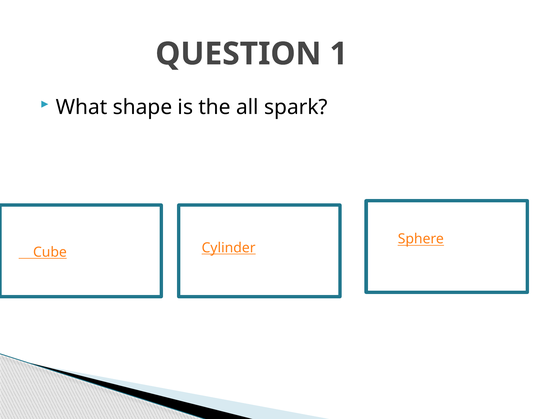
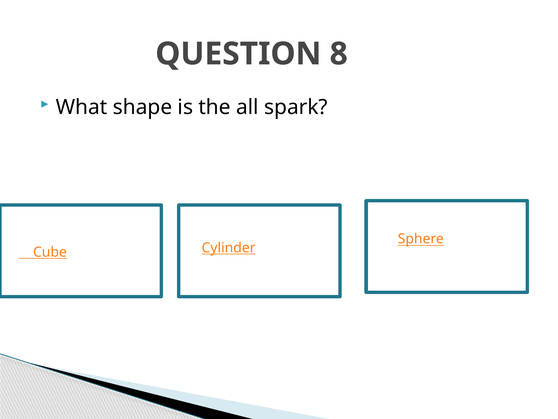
1: 1 -> 8 (339, 54)
